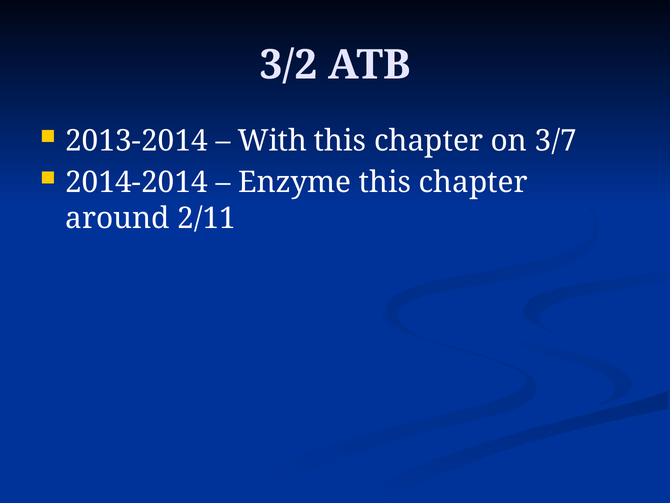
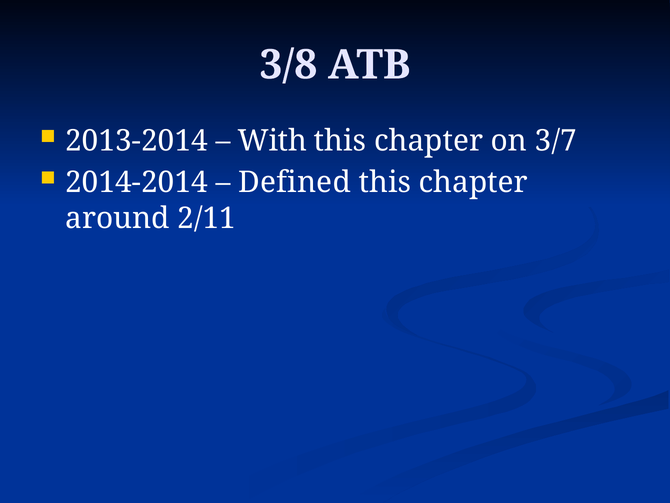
3/2: 3/2 -> 3/8 (288, 65)
Enzyme: Enzyme -> Defined (295, 182)
